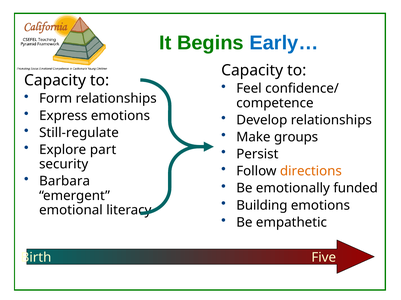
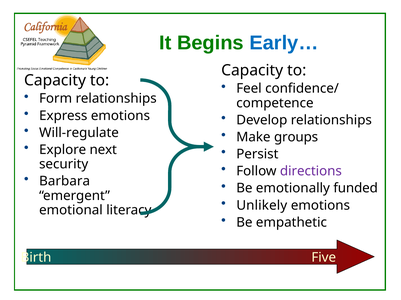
Still-regulate: Still-regulate -> Will-regulate (79, 133)
part: part -> next (103, 150)
directions colour: orange -> purple (311, 172)
Building: Building -> Unlikely (262, 206)
